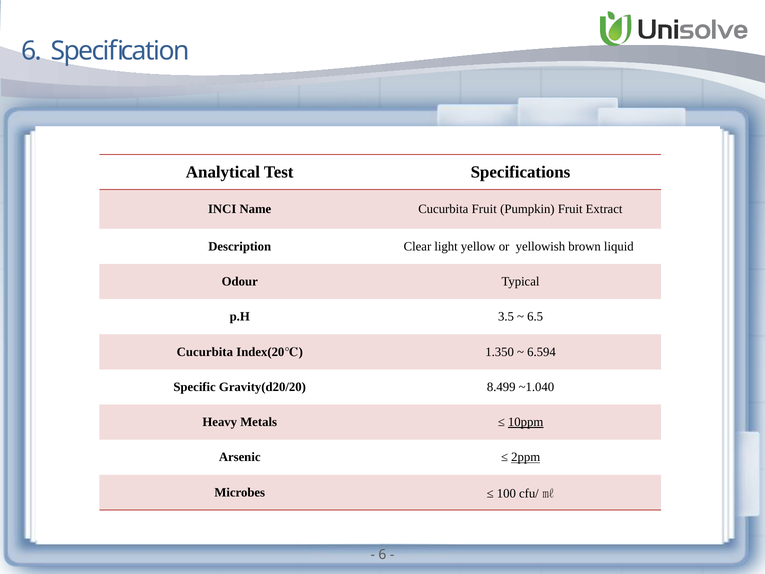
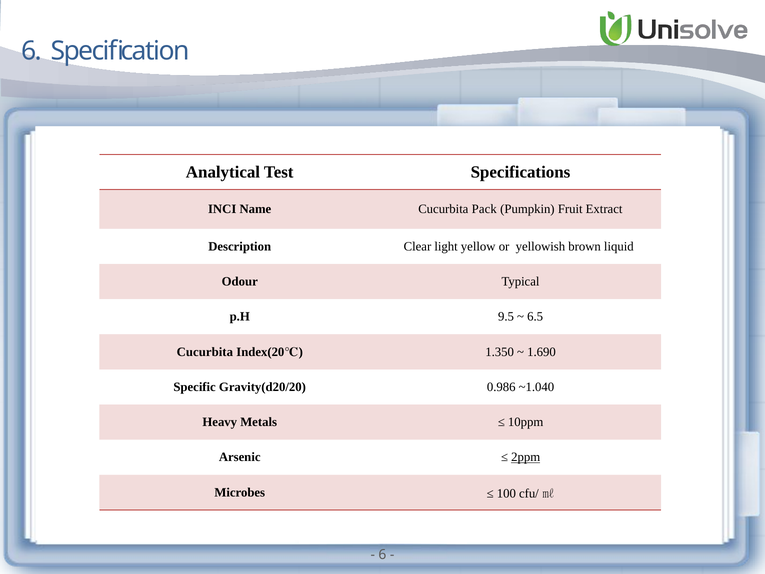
Cucurbita Fruit: Fruit -> Pack (484, 209)
3.5: 3.5 -> 9.5 (506, 317)
6.594: 6.594 -> 1.690 (541, 352)
8.499: 8.499 -> 0.986 (501, 387)
10ppm underline: present -> none (526, 422)
